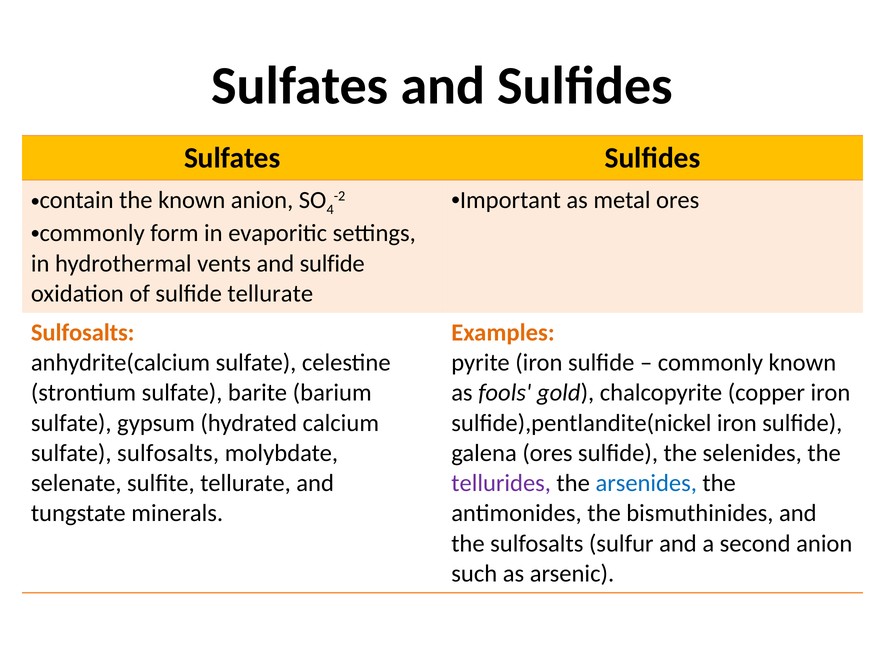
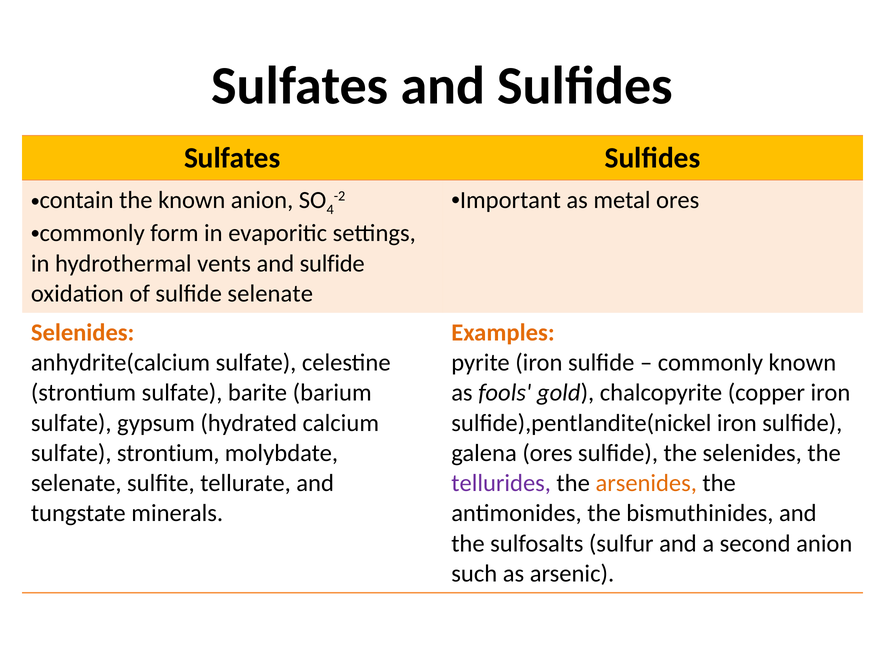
sulfide tellurate: tellurate -> selenate (270, 293)
Sulfosalts: Sulfosalts -> Selenides (83, 332)
sulfate sulfosalts: sulfosalts -> strontium (168, 453)
arsenides colour: blue -> orange (646, 483)
